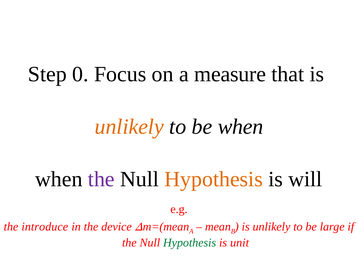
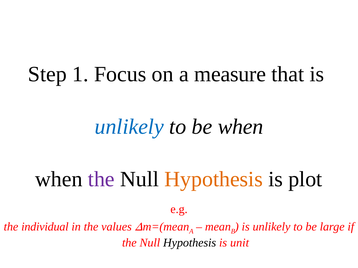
0: 0 -> 1 (80, 74)
unlikely colour: orange -> blue (129, 127)
will: will -> plot (305, 179)
introduce: introduce -> individual (45, 227)
device: device -> values (117, 227)
Hypothesis colour: green -> black (190, 243)
